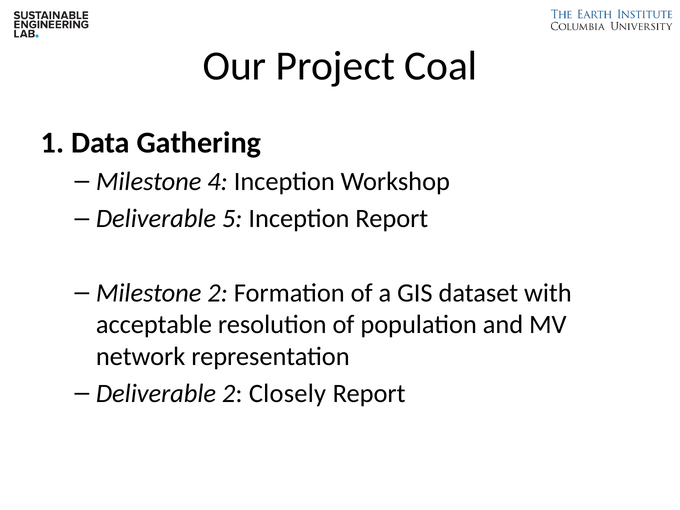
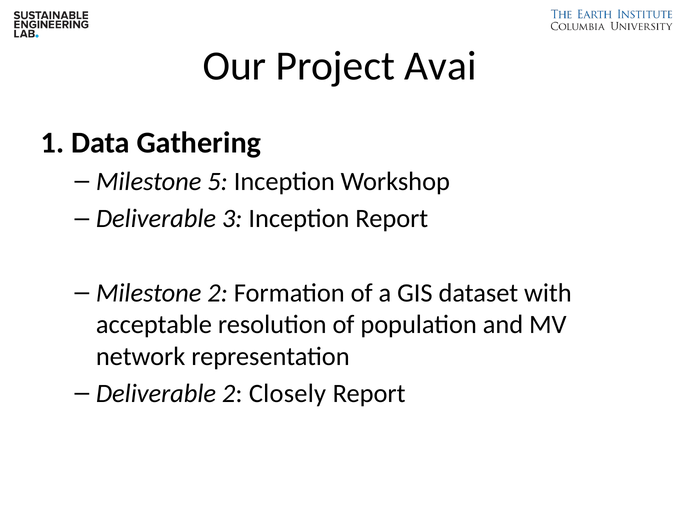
Coal: Coal -> Avai (441, 66)
4: 4 -> 5 (218, 182)
5: 5 -> 3 (232, 219)
